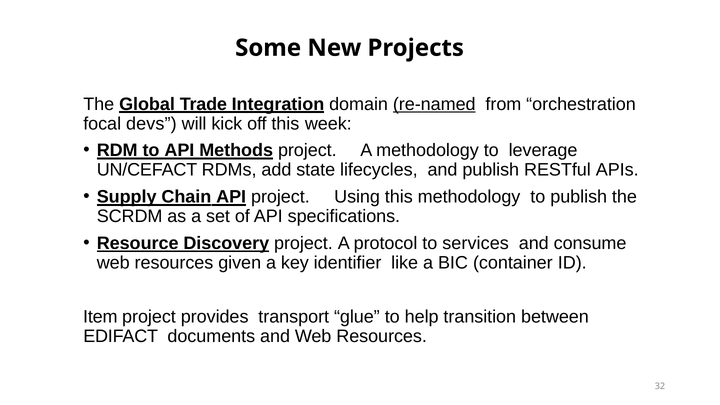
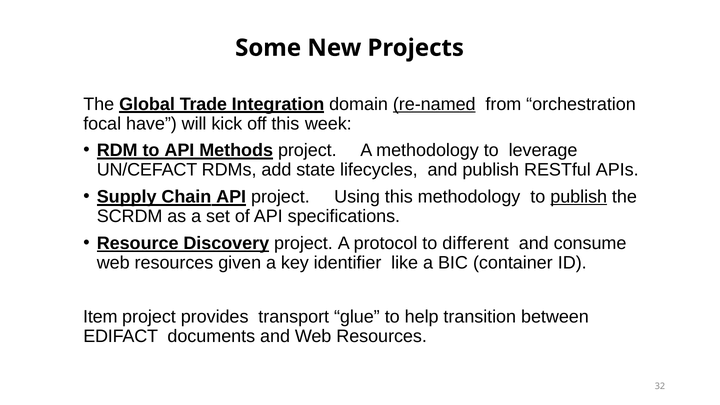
devs: devs -> have (151, 124)
publish underline: none -> present (579, 197)
services: services -> different (476, 243)
